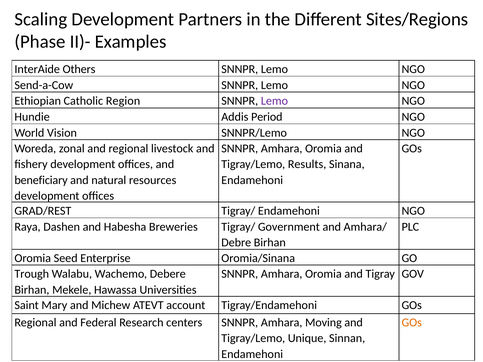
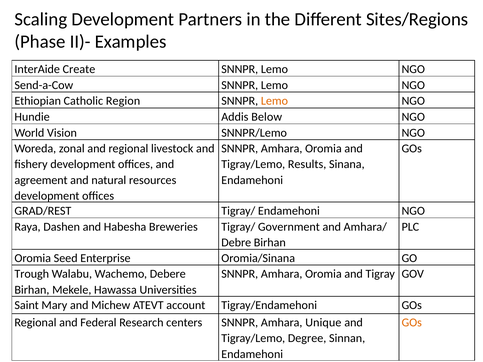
Others: Others -> Create (79, 69)
Lemo colour: purple -> orange (274, 101)
Period: Period -> Below (267, 117)
beneficiary: beneficiary -> agreement (41, 180)
Moving: Moving -> Unique (323, 323)
Unique: Unique -> Degree (307, 339)
